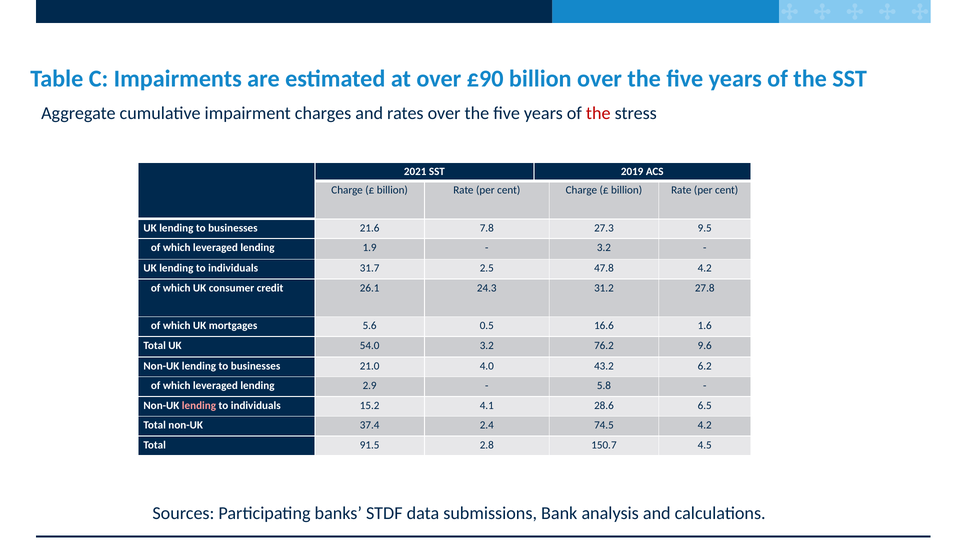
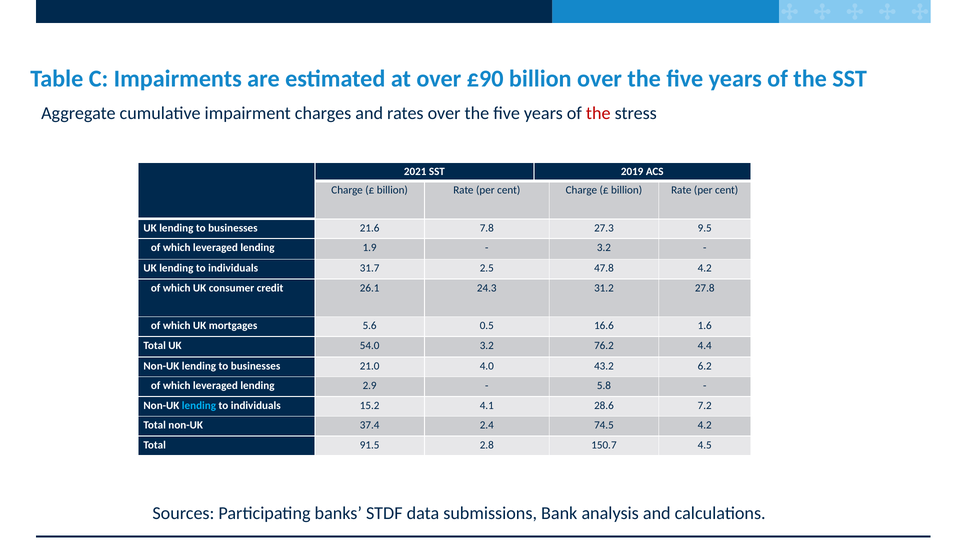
9.6: 9.6 -> 4.4 (705, 345)
lending colour: pink -> light blue (199, 405)
6.5: 6.5 -> 7.2 (705, 405)
